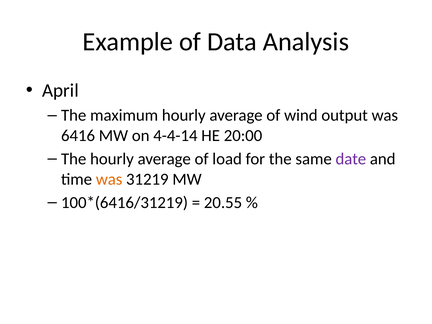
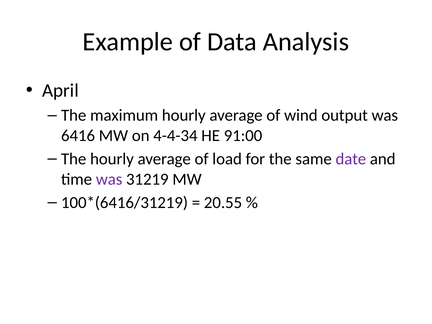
4-4-14: 4-4-14 -> 4-4-34 (175, 136)
20:00: 20:00 -> 91:00 (243, 136)
was colour: orange -> purple (109, 179)
